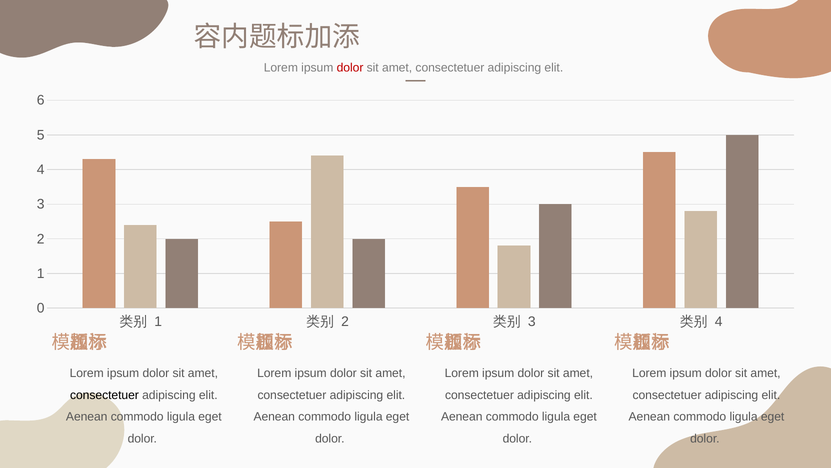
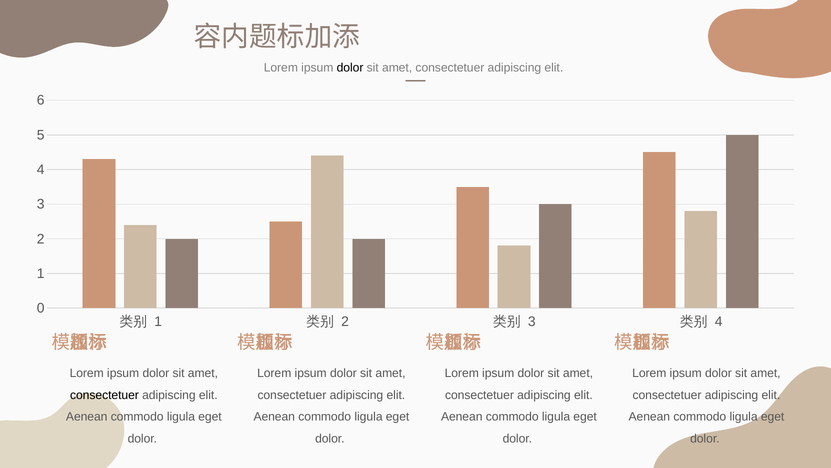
dolor colour: red -> black (350, 68)
